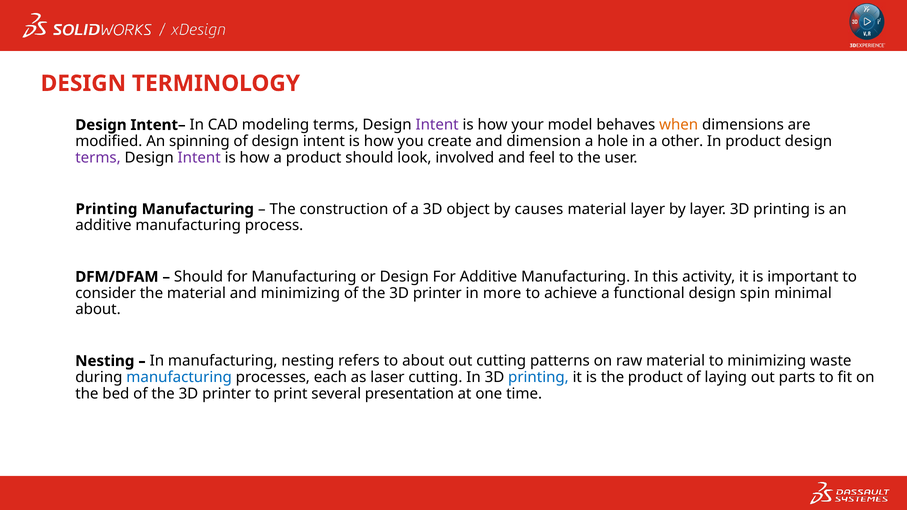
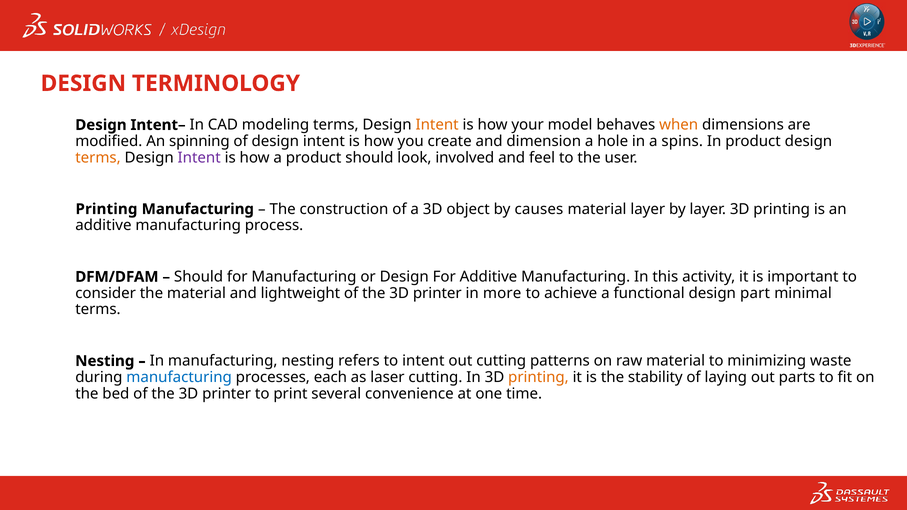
Intent colour: purple -> orange (437, 125)
other: other -> spins (682, 141)
terms colour: purple -> orange (98, 158)
and minimizing: minimizing -> lightweight (300, 293)
spin: spin -> part (755, 293)
about: about -> terms (98, 310)
to about: about -> intent (423, 361)
printing colour: blue -> orange (538, 377)
the product: product -> stability (655, 377)
presentation: presentation -> convenience (409, 394)
